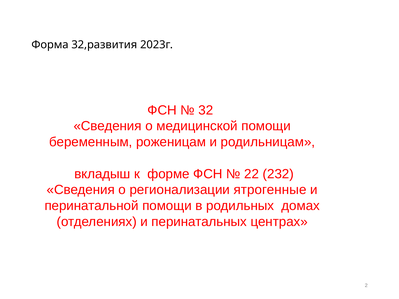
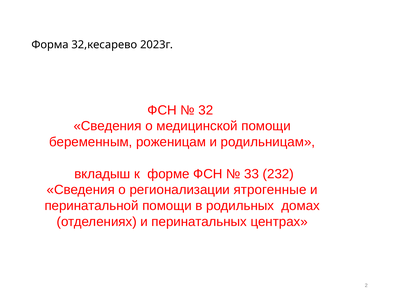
32,развития: 32,развития -> 32,кесарево (104, 45)
22: 22 -> 33 (252, 174)
